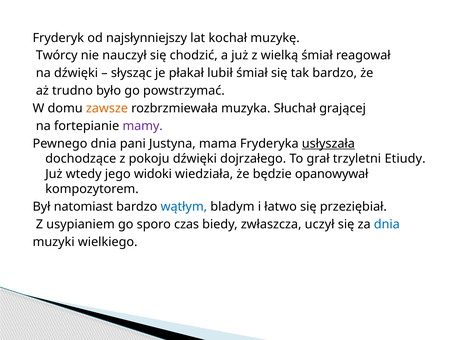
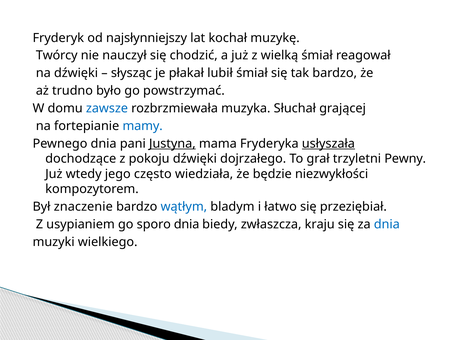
zawsze colour: orange -> blue (107, 109)
mamy colour: purple -> blue (143, 126)
Justyna underline: none -> present (172, 144)
Etiudy: Etiudy -> Pewny (405, 159)
widoki: widoki -> często (153, 174)
opanowywał: opanowywał -> niezwykłości (332, 174)
natomiast: natomiast -> znaczenie (83, 207)
sporo czas: czas -> dnia (187, 225)
uczył: uczył -> kraju (320, 225)
